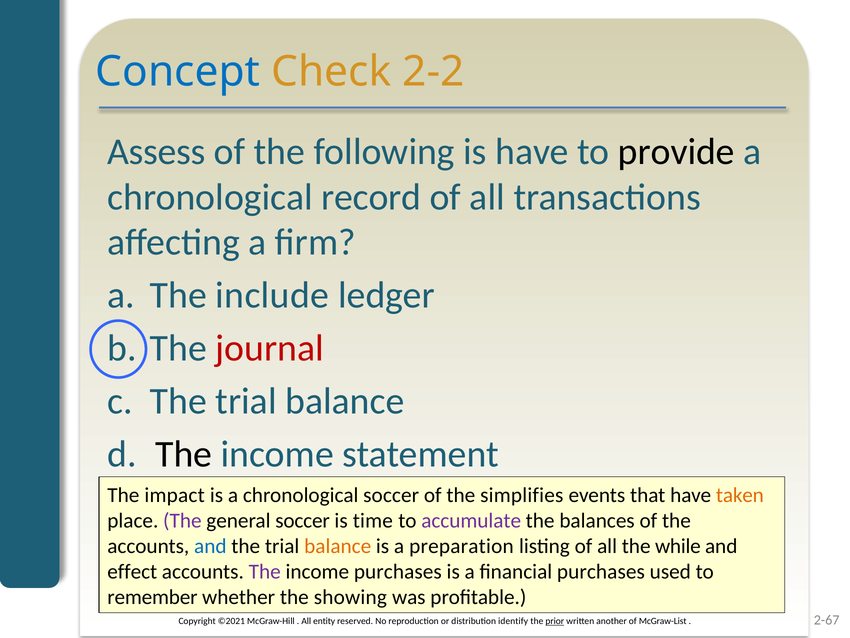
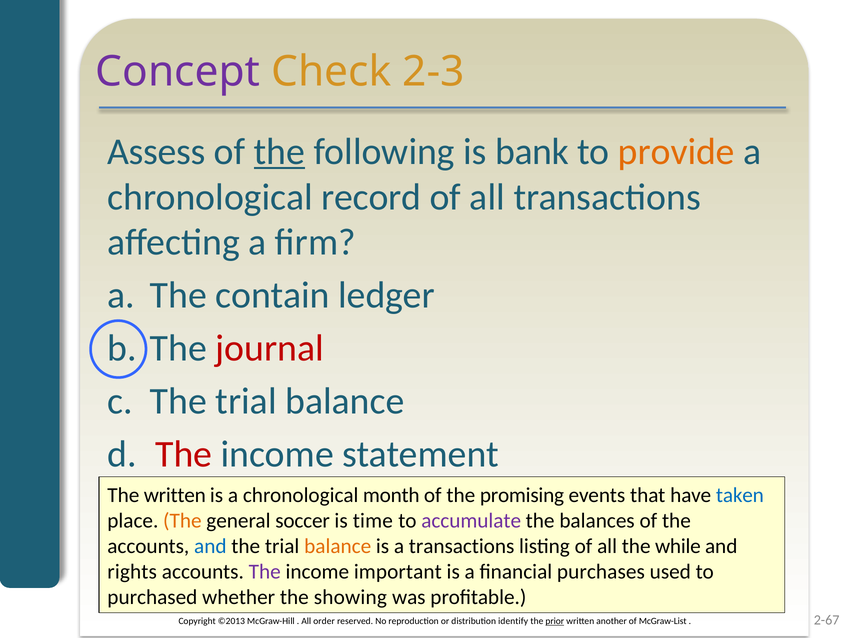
Concept colour: blue -> purple (178, 72)
2-2: 2-2 -> 2-3 (433, 72)
the underline: none -> present (279, 152)
is have: have -> bank (532, 152)
provide colour: black -> orange (676, 152)
include: include -> contain (273, 295)
The colour: black -> red (184, 454)
The impact: impact -> written (175, 495)
chronological soccer: soccer -> month (391, 495)
simplifies: simplifies -> promising (522, 495)
taken colour: orange -> blue (740, 495)
The colour: purple -> orange (182, 520)
a preparation: preparation -> transactions (462, 546)
effect: effect -> rights (132, 571)
income purchases: purchases -> important (398, 571)
remember: remember -> purchased (152, 597)
©2021: ©2021 -> ©2013 (231, 621)
entity: entity -> order (324, 621)
